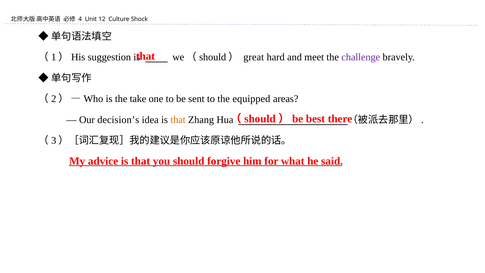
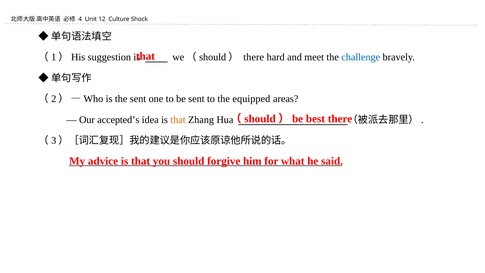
we（should） great: great -> there (254, 57)
challenge colour: purple -> blue (361, 57)
the take: take -> sent (138, 99)
decision’s: decision’s -> accepted’s (118, 120)
